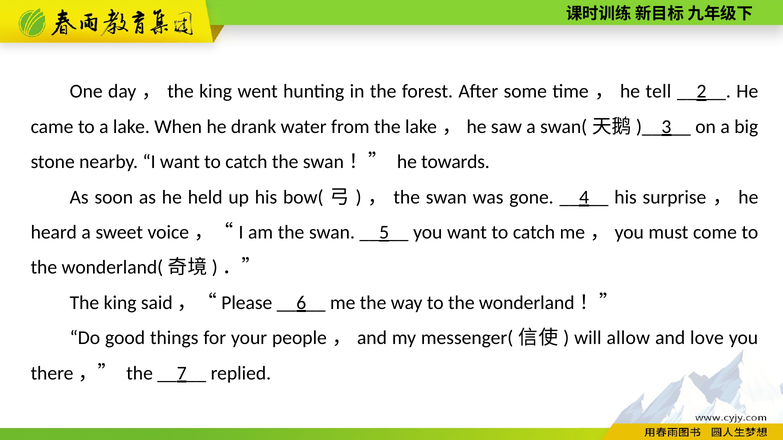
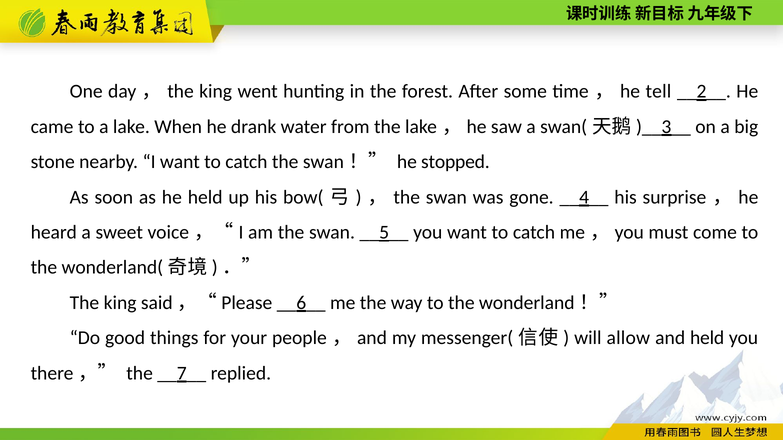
towards: towards -> stopped (455, 162)
and love: love -> held (707, 338)
